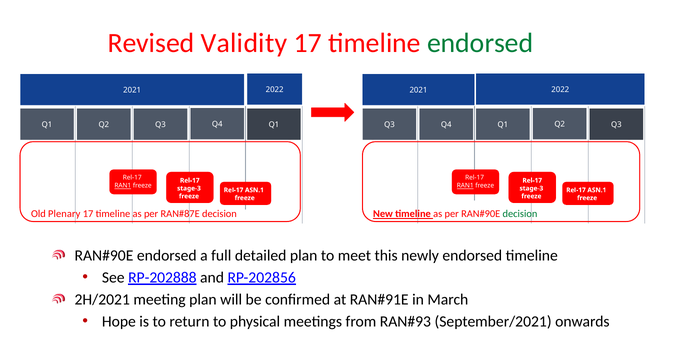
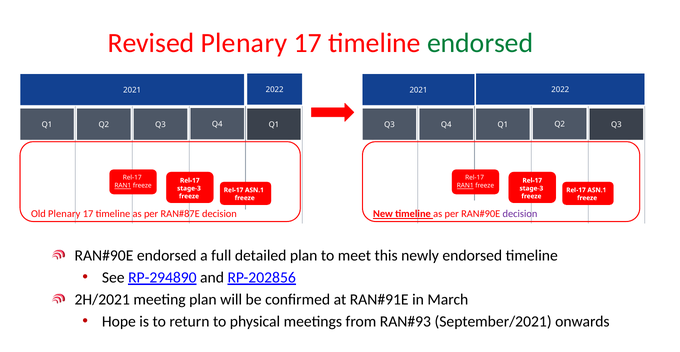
Revised Validity: Validity -> Plenary (244, 43)
decision colour: green -> purple (520, 214)
RP-202888: RP-202888 -> RP-294890 (162, 277)
